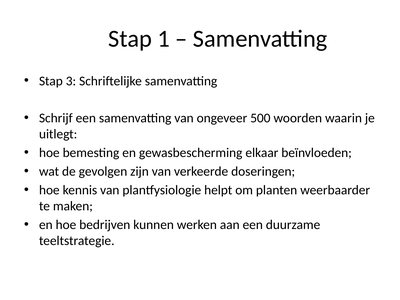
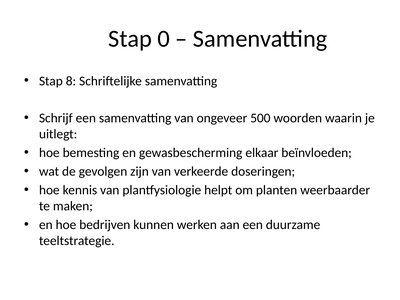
1: 1 -> 0 (164, 39)
3: 3 -> 8 (71, 81)
